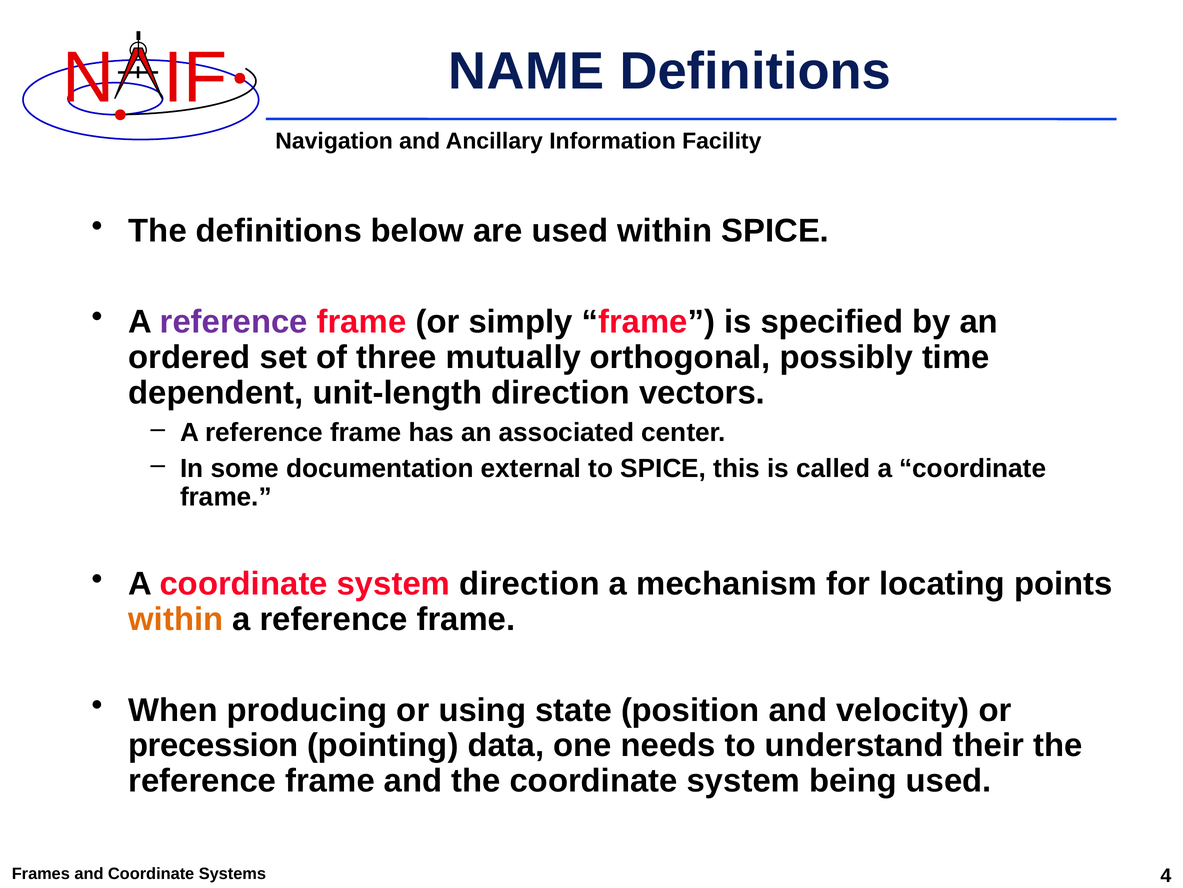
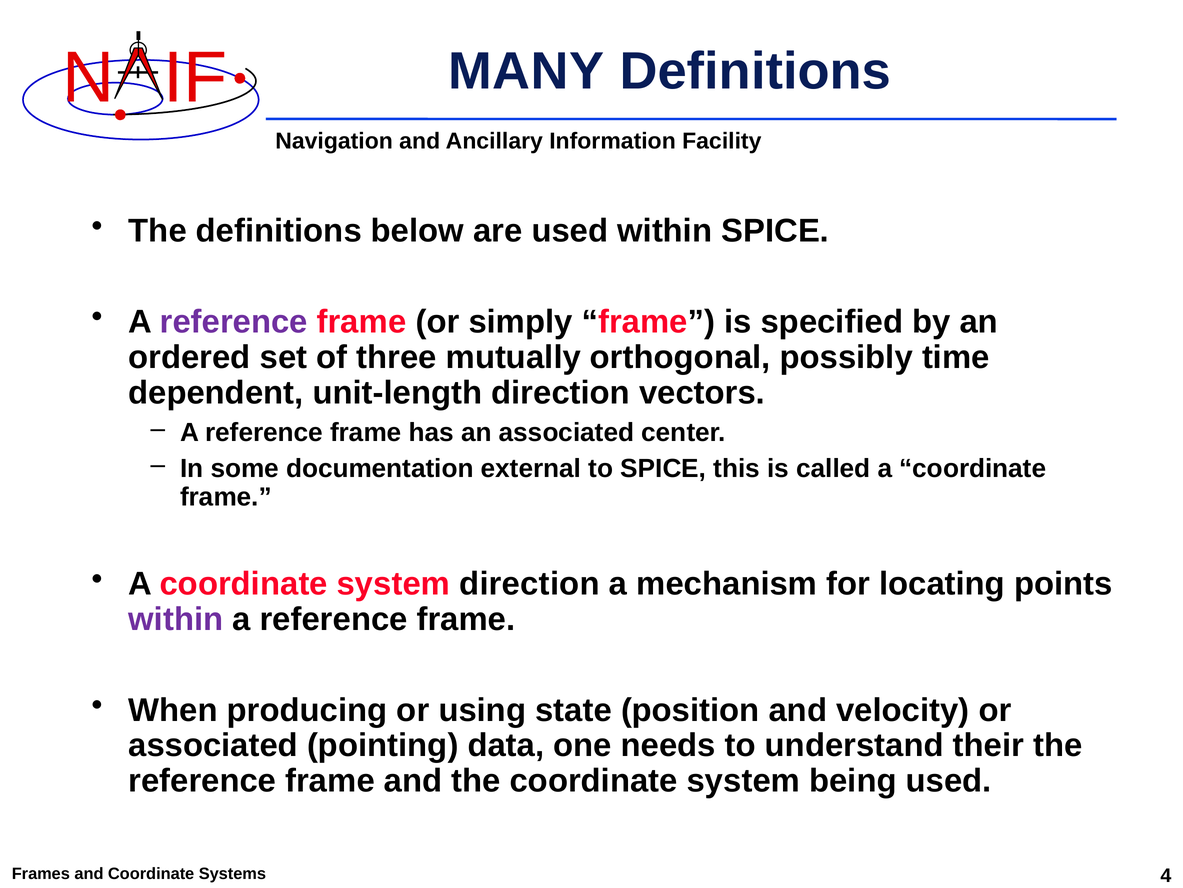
NAME: NAME -> MANY (526, 72)
within colour: orange -> purple (176, 619)
precession: precession -> associated (213, 745)
